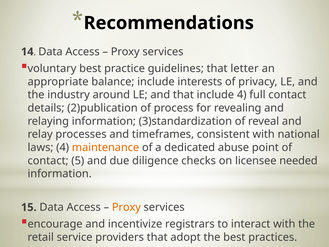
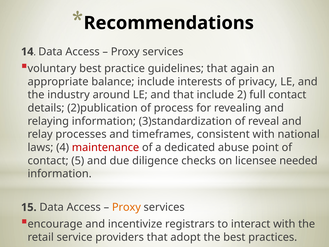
letter: letter -> again (245, 68)
include 4: 4 -> 2 (242, 95)
maintenance colour: orange -> red (106, 147)
